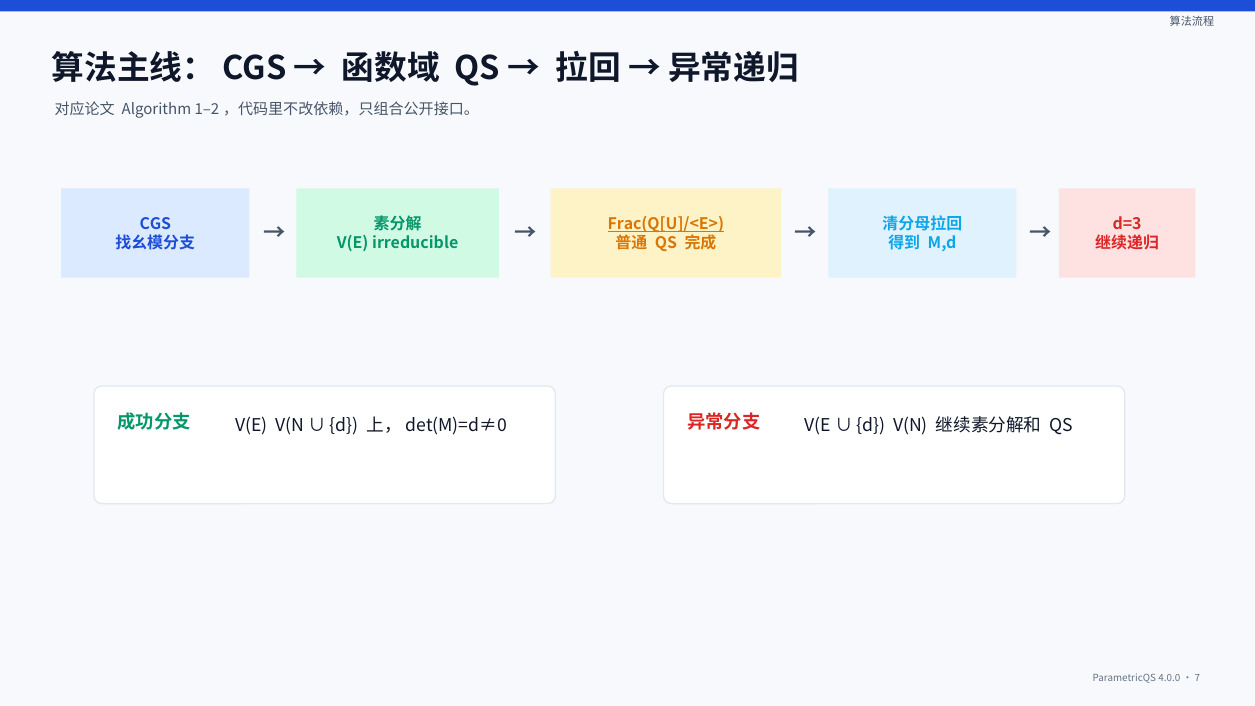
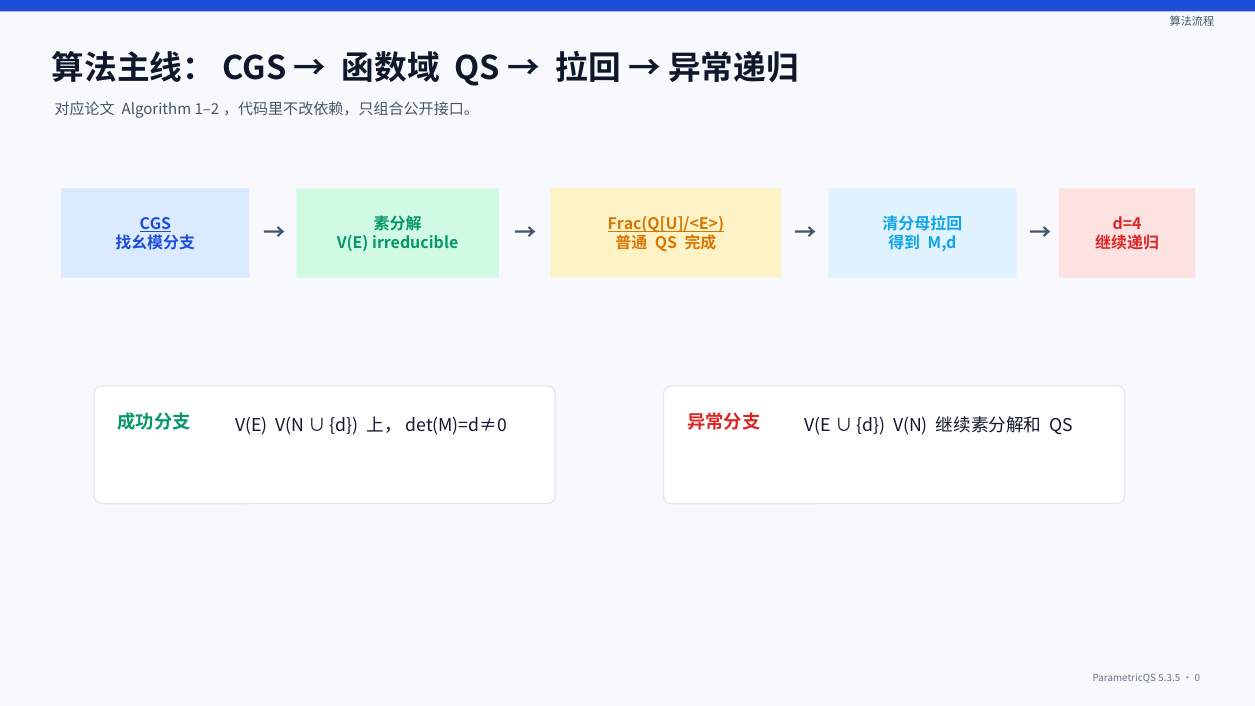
CGS underline: none -> present (155, 224)
d=3: d=3 -> d=4 (1127, 224)
4.0.0: 4.0.0 -> 5.3.5 (1169, 678)
7: 7 -> 0 (1197, 678)
